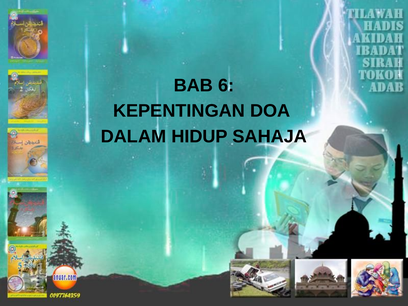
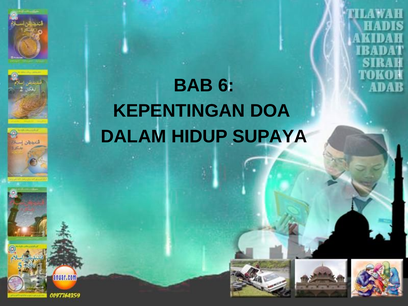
SAHAJA: SAHAJA -> SUPAYA (270, 136)
